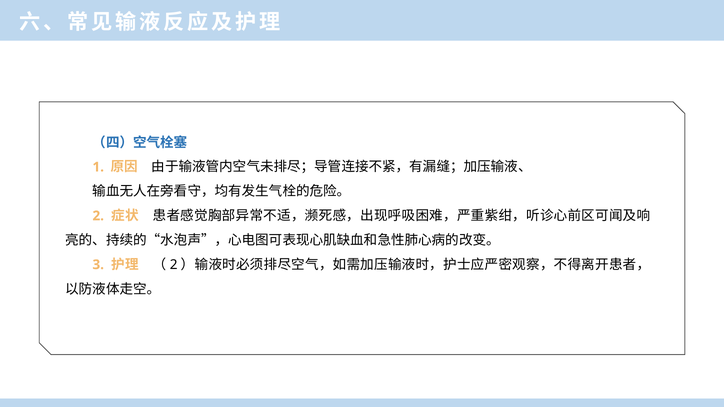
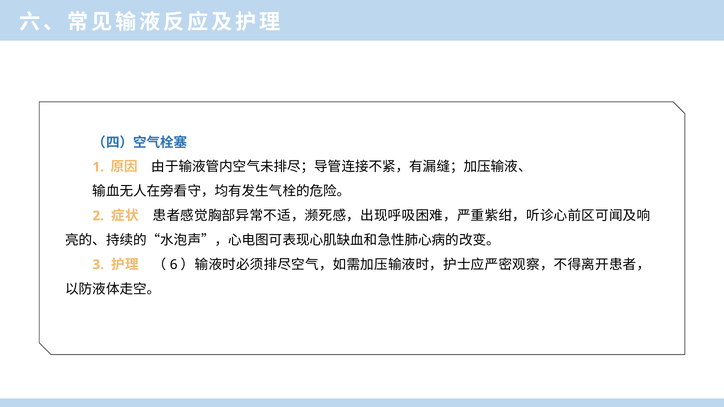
2: 2 -> 6 (174, 265)
